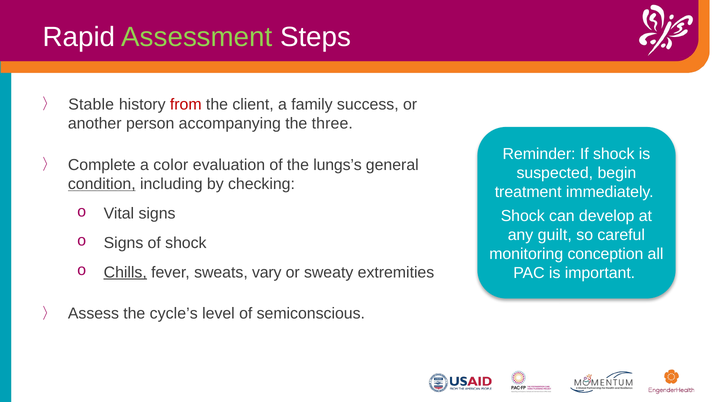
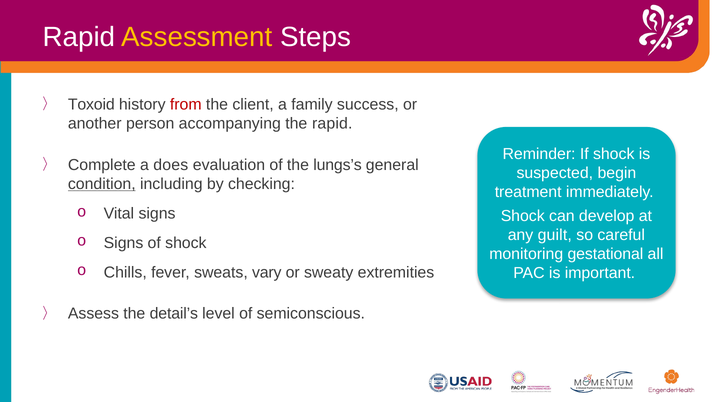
Assessment colour: light green -> yellow (197, 37)
Stable: Stable -> Toxoid (91, 105)
the three: three -> rapid (332, 124)
color: color -> does (171, 165)
conception: conception -> gestational (605, 254)
Chills underline: present -> none (125, 272)
cycle’s: cycle’s -> detail’s (174, 314)
